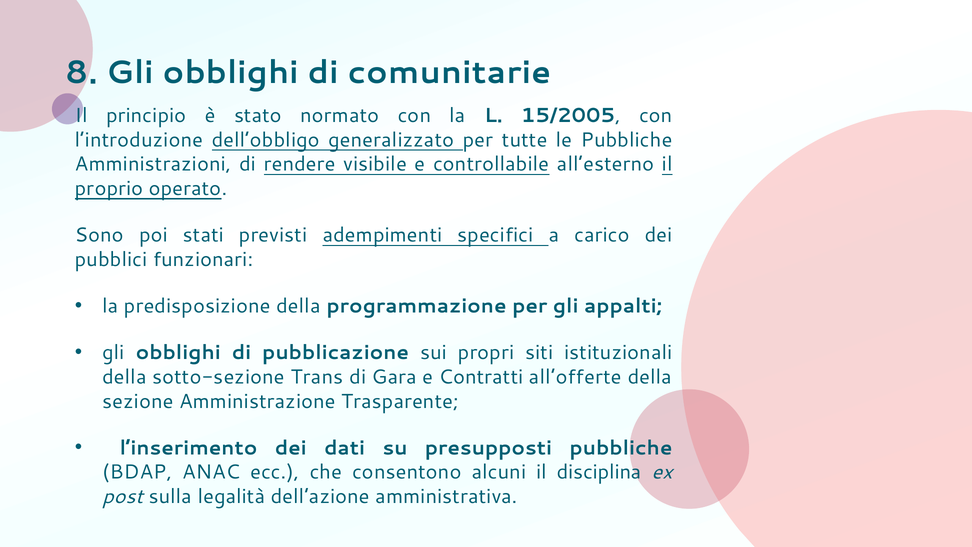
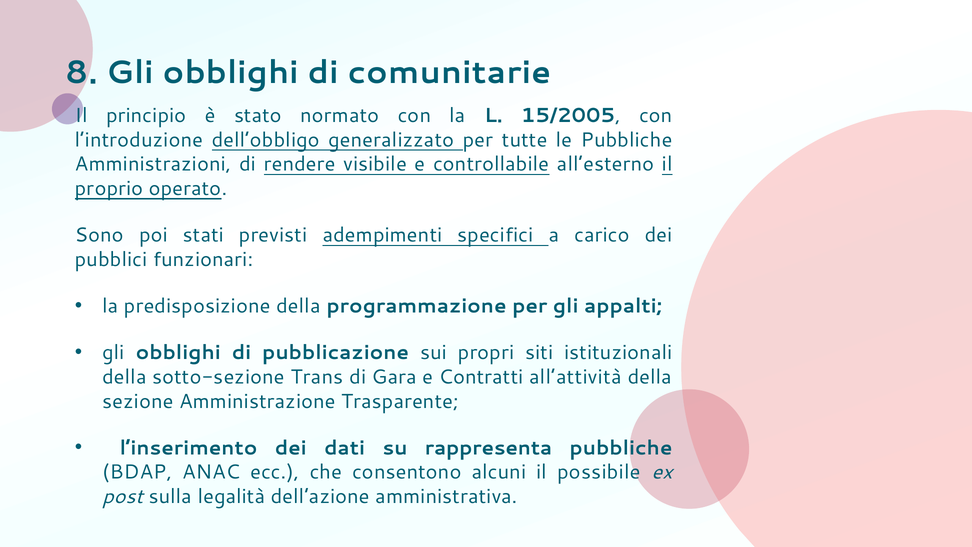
all’offerte: all’offerte -> all’attività (575, 377)
presupposti: presupposti -> rappresenta (488, 448)
disciplina: disciplina -> possibile (599, 472)
